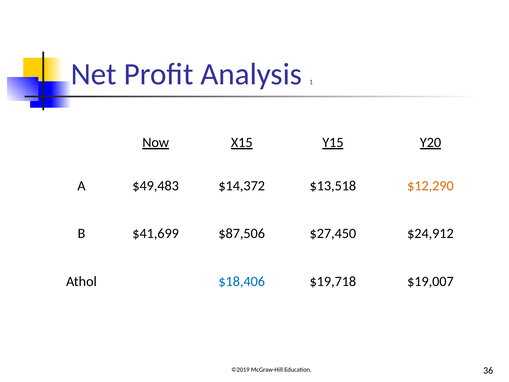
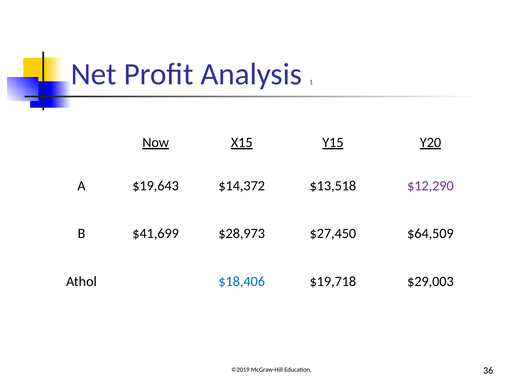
$49,483: $49,483 -> $19,643 (156, 186)
$12,290 colour: orange -> purple (430, 186)
$87,506: $87,506 -> $28,973 (242, 233)
$24,912: $24,912 -> $64,509 (430, 233)
$19,007: $19,007 -> $29,003 (430, 281)
